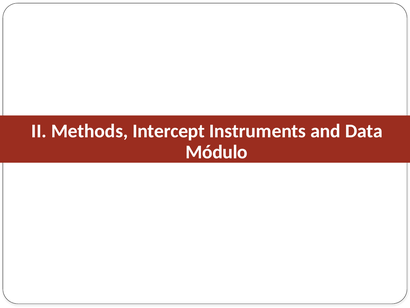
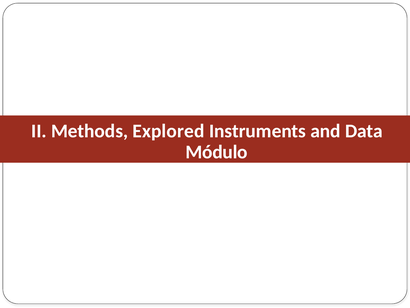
Intercept: Intercept -> Explored (168, 131)
